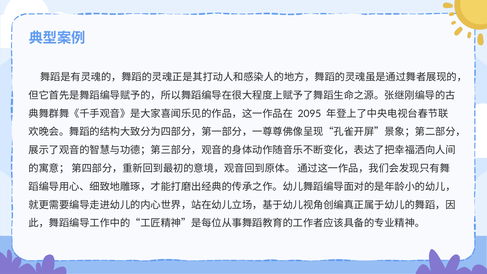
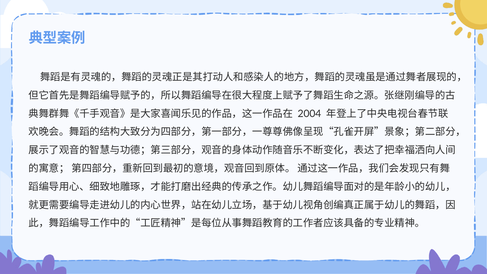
2095: 2095 -> 2004 (309, 114)
